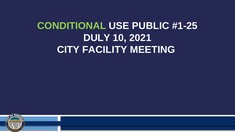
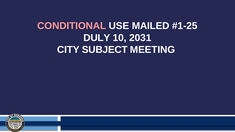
CONDITIONAL colour: light green -> pink (72, 26)
PUBLIC: PUBLIC -> MAILED (151, 26)
2021: 2021 -> 2031 (140, 38)
FACILITY: FACILITY -> SUBJECT (105, 50)
